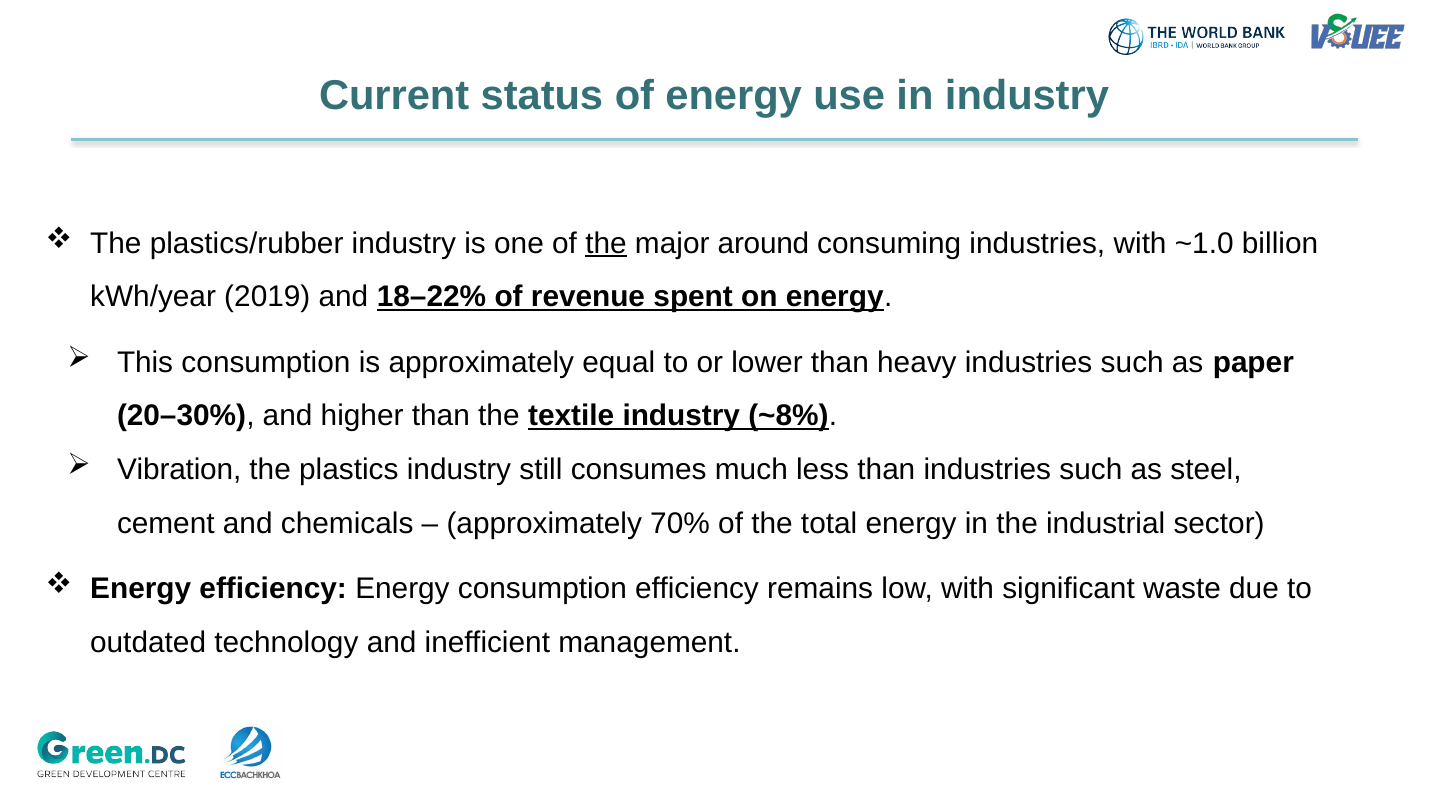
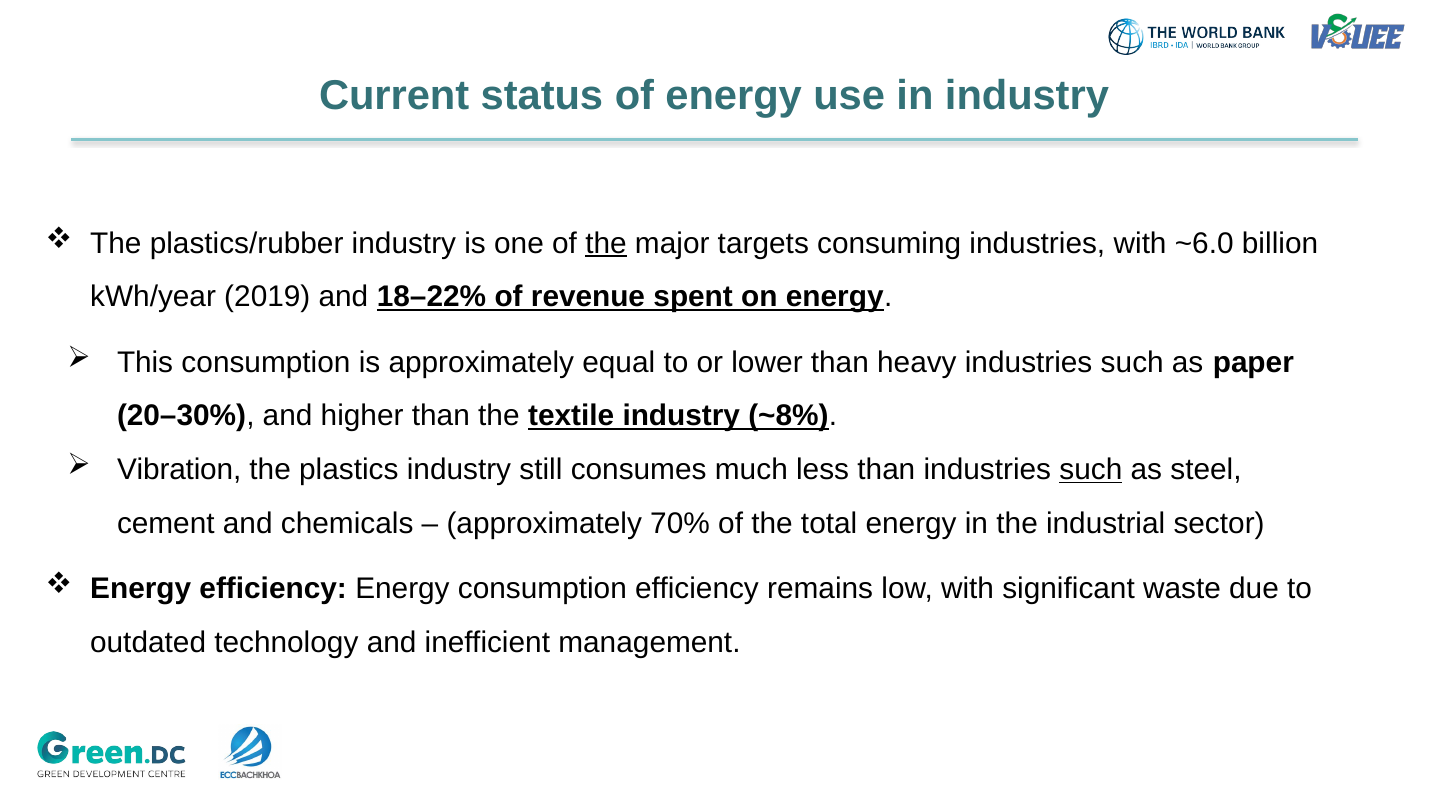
around: around -> targets (763, 243)
~1.0: ~1.0 -> ~6.0 (1204, 243)
such underline: none -> present (1091, 469)
